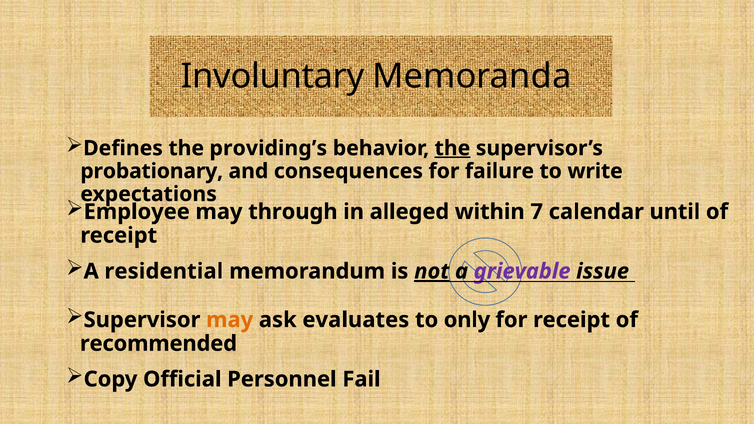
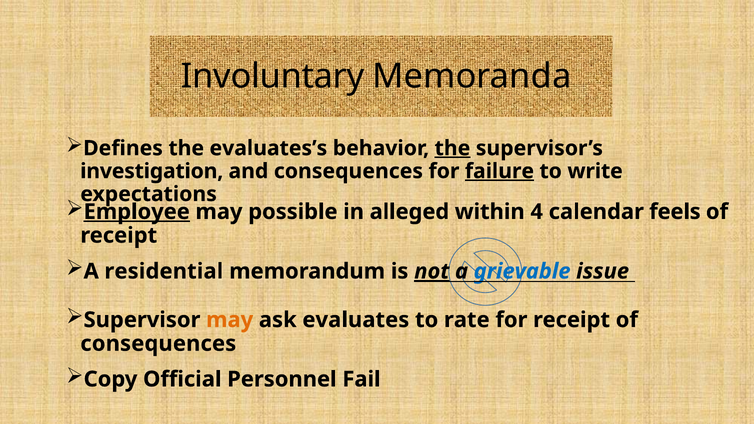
providing’s: providing’s -> evaluates’s (268, 148)
probationary: probationary -> investigation (152, 171)
failure underline: none -> present (499, 171)
Employee underline: none -> present (137, 212)
through: through -> possible (293, 212)
7: 7 -> 4 (537, 212)
until: until -> feels (675, 212)
grievable colour: purple -> blue (522, 271)
only: only -> rate (467, 320)
recommended: recommended -> consequences (158, 344)
